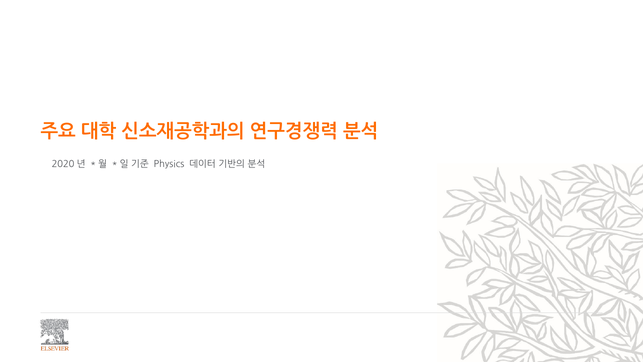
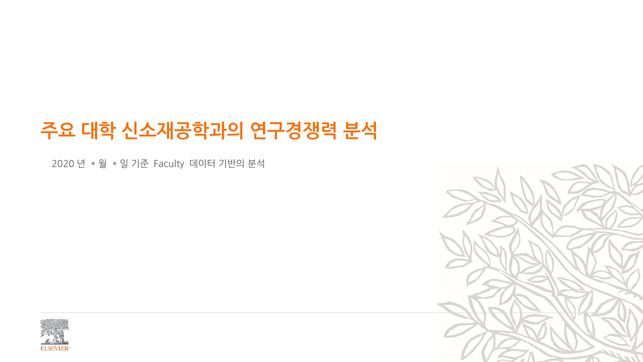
Physics: Physics -> Faculty (169, 164)
